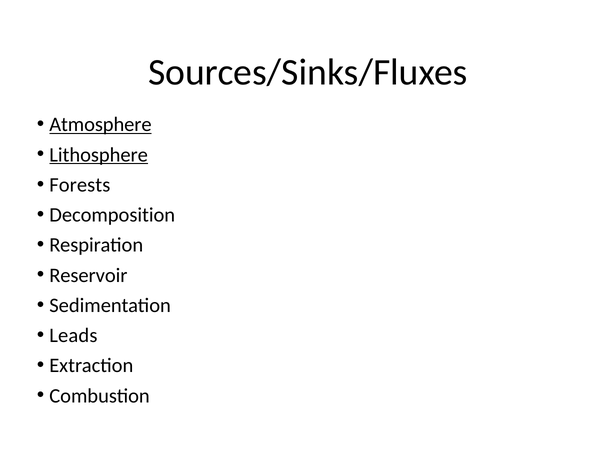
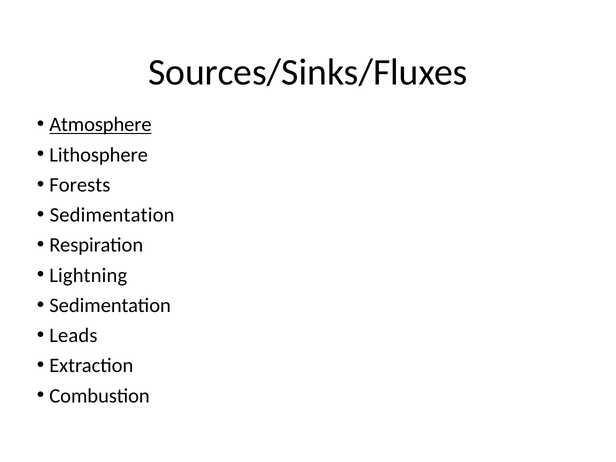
Lithosphere underline: present -> none (99, 155)
Decomposition: Decomposition -> Sedimentation (112, 215)
Reservoir: Reservoir -> Lightning (88, 275)
